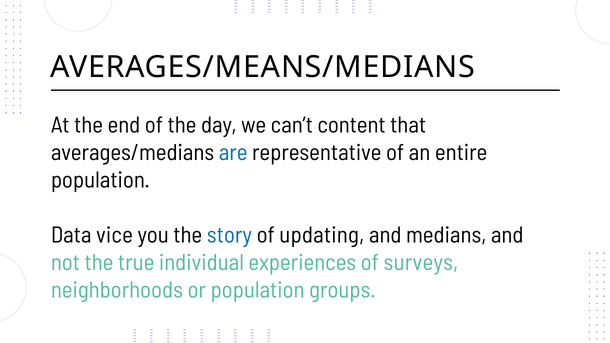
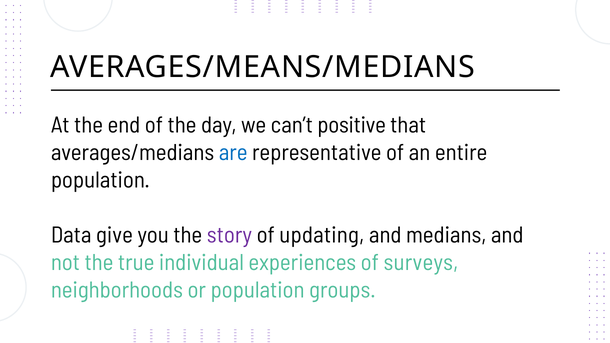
content: content -> positive (352, 125)
vice: vice -> give (115, 235)
story colour: blue -> purple (229, 235)
